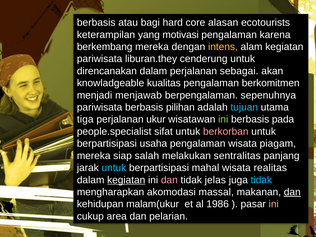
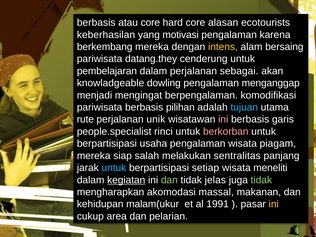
atau bagi: bagi -> core (150, 23)
keterampilan: keterampilan -> keberhasilan (106, 35)
alam kegiatan: kegiatan -> bersaing (284, 47)
liburan.they: liburan.they -> datang.they (151, 59)
direncanakan: direncanakan -> pembelajaran (107, 71)
kualitas: kualitas -> dowling (164, 83)
berkomitmen: berkomitmen -> menganggap (271, 83)
menjawab: menjawab -> mengingat (139, 95)
sepenuhnya: sepenuhnya -> komodifikasi (268, 95)
tiga: tiga -> rute (85, 119)
ukur: ukur -> unik (156, 119)
ini colour: light green -> pink (223, 119)
pada: pada -> garis (283, 119)
sifat: sifat -> rinci (163, 132)
mahal: mahal -> setiap (205, 168)
realitas: realitas -> meneliti (270, 168)
dan colour: pink -> light green (169, 180)
tidak colour: light blue -> light green (261, 180)
dan underline: present -> none (292, 192)
1986: 1986 -> 1991 (218, 204)
ini colour: pink -> yellow (274, 204)
